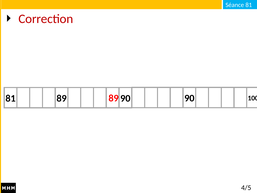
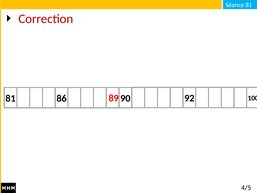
81 89: 89 -> 86 (62, 98)
90 90: 90 -> 92 (189, 98)
